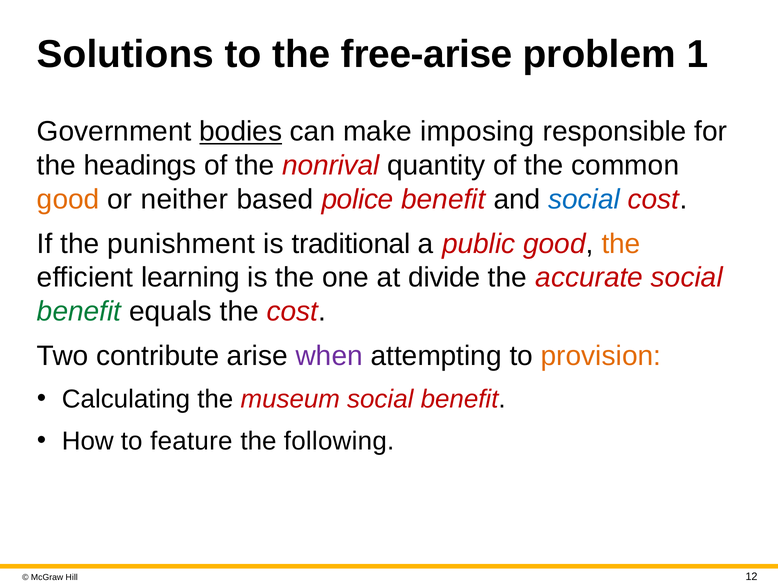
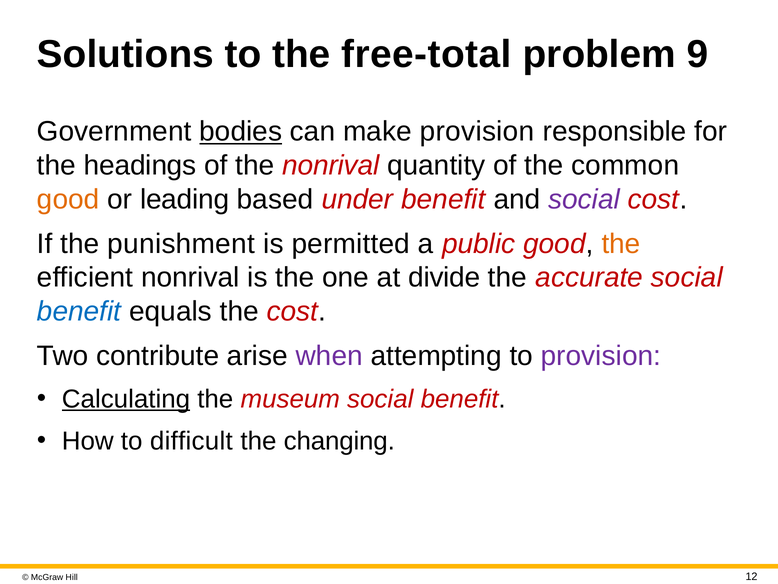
free-arise: free-arise -> free-total (426, 55)
1: 1 -> 9 (698, 55)
make imposing: imposing -> provision (477, 132)
neither: neither -> leading (185, 199)
police: police -> under (357, 199)
social colour: blue -> purple (584, 199)
traditional: traditional -> permitted (351, 244)
efficient learning: learning -> nonrival (190, 277)
benefit colour: green -> blue (79, 311)
provision colour: orange -> purple (601, 356)
Calculating underline: none -> present (126, 399)
feature: feature -> difficult (191, 441)
following: following -> changing (339, 441)
